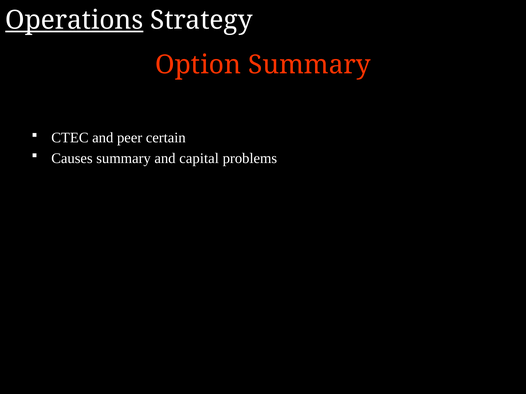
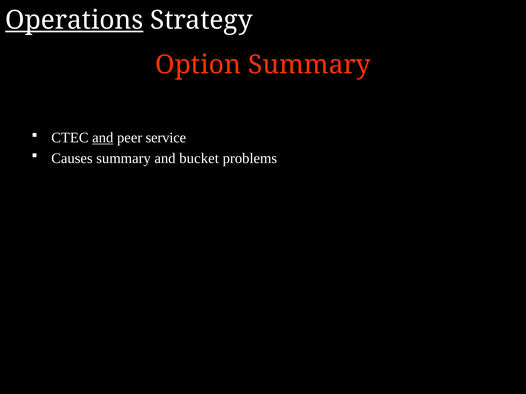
and underline: none -> present (103, 138)
certain: certain -> service (166, 138)
capital: capital -> bucket (199, 158)
